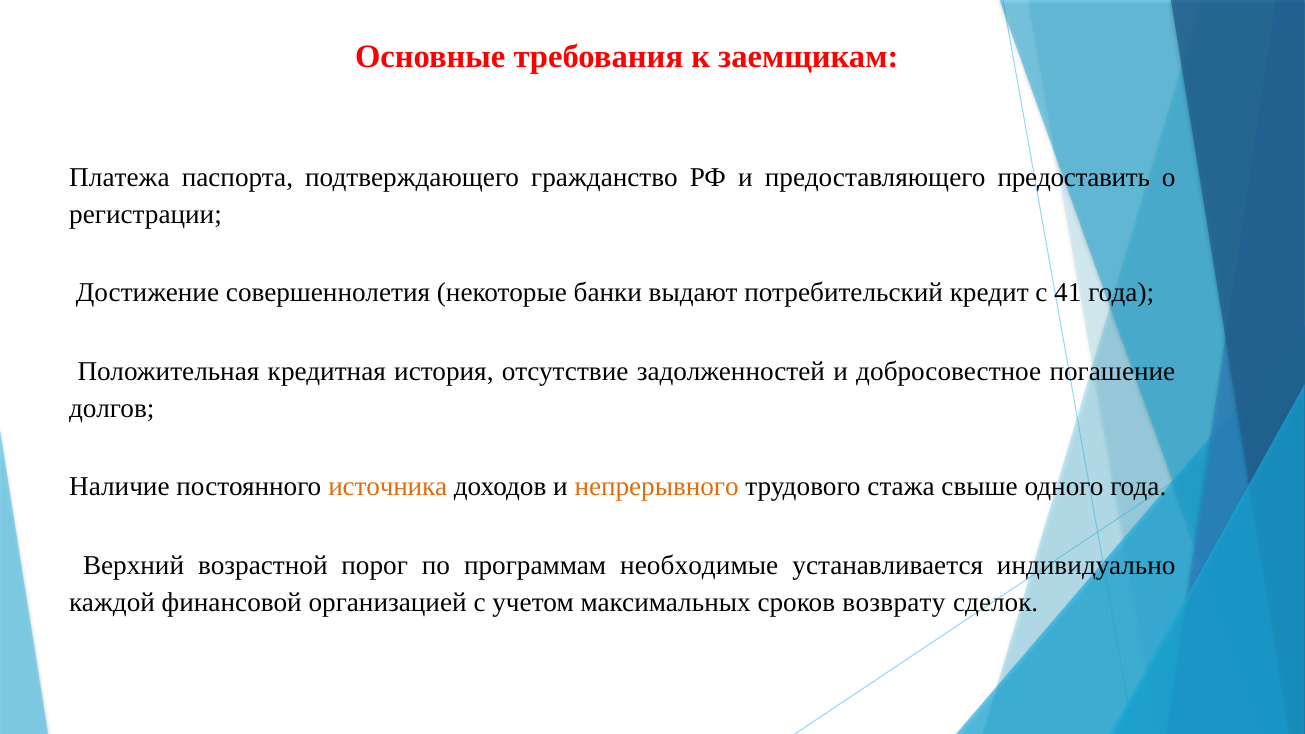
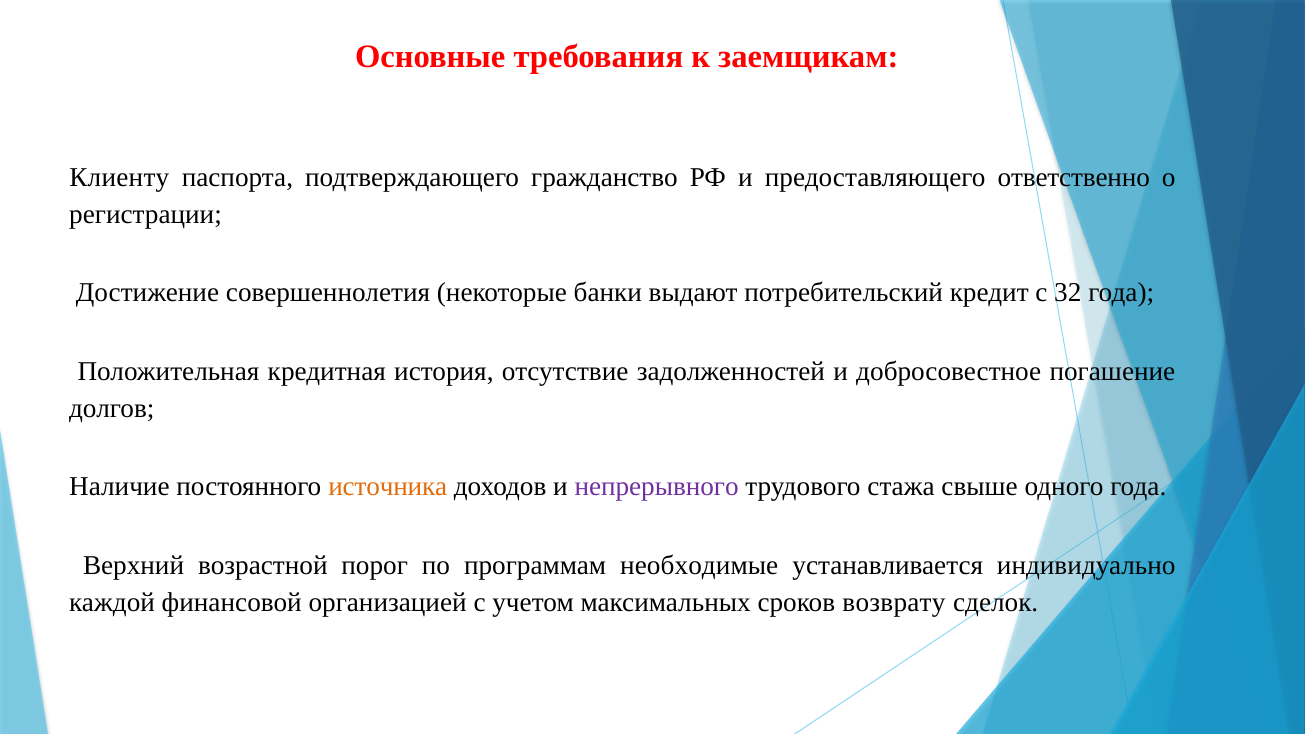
Платежа: Платежа -> Клиенту (119, 177)
предоставить: предоставить -> ответственно (1074, 177)
41: 41 -> 32 (1068, 293)
непрерывного colour: orange -> purple (657, 487)
